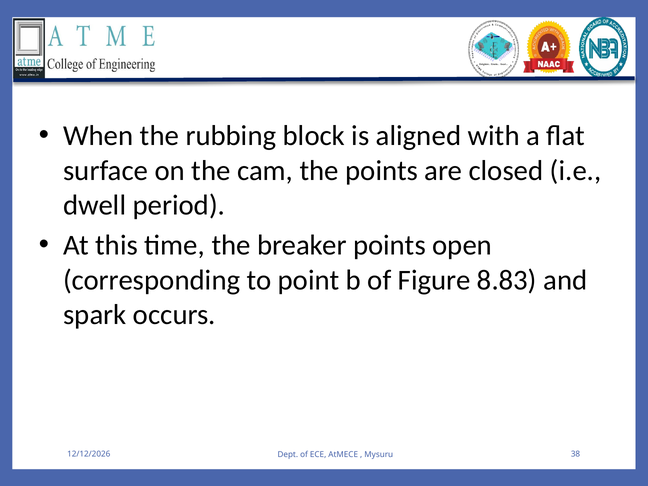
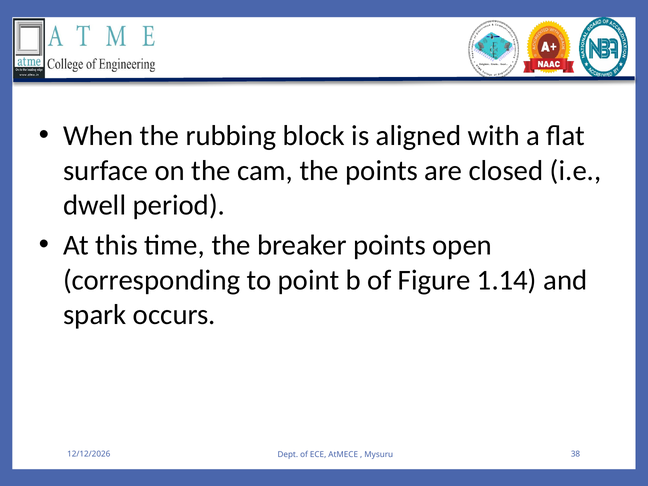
8.83: 8.83 -> 1.14 (507, 280)
